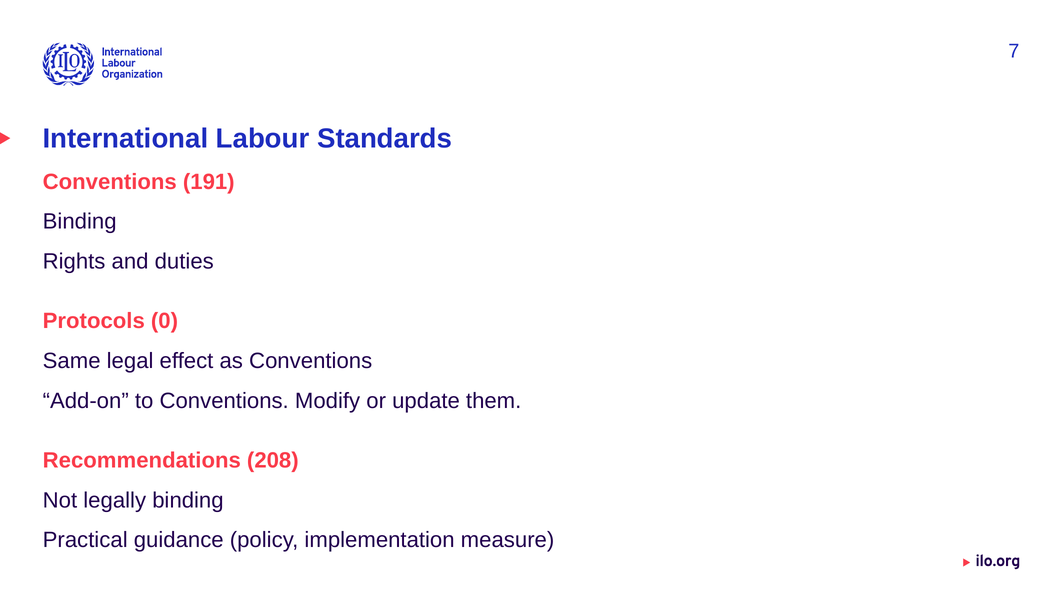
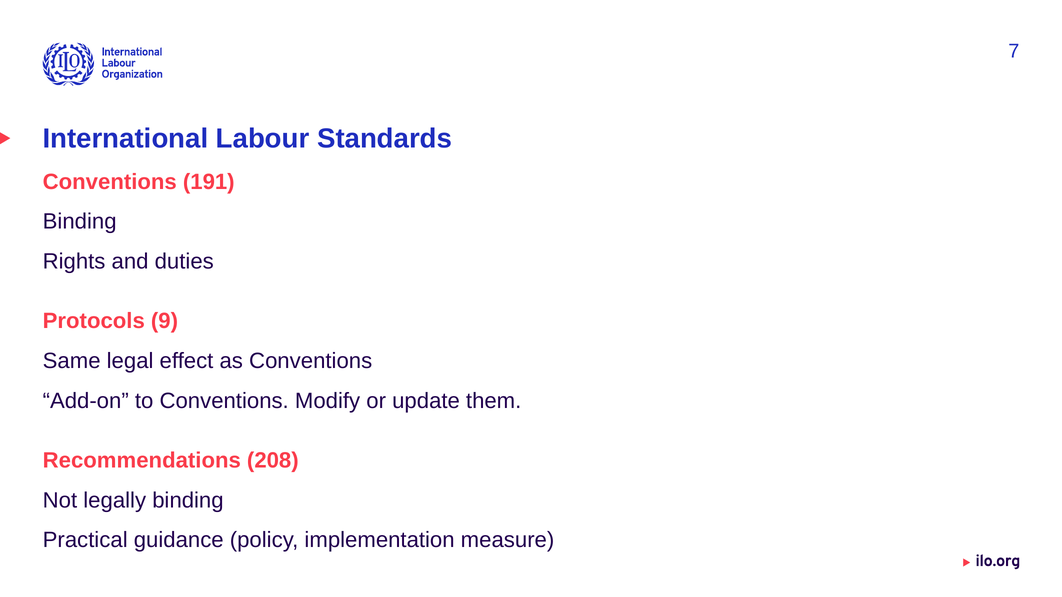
0: 0 -> 9 (164, 321)
